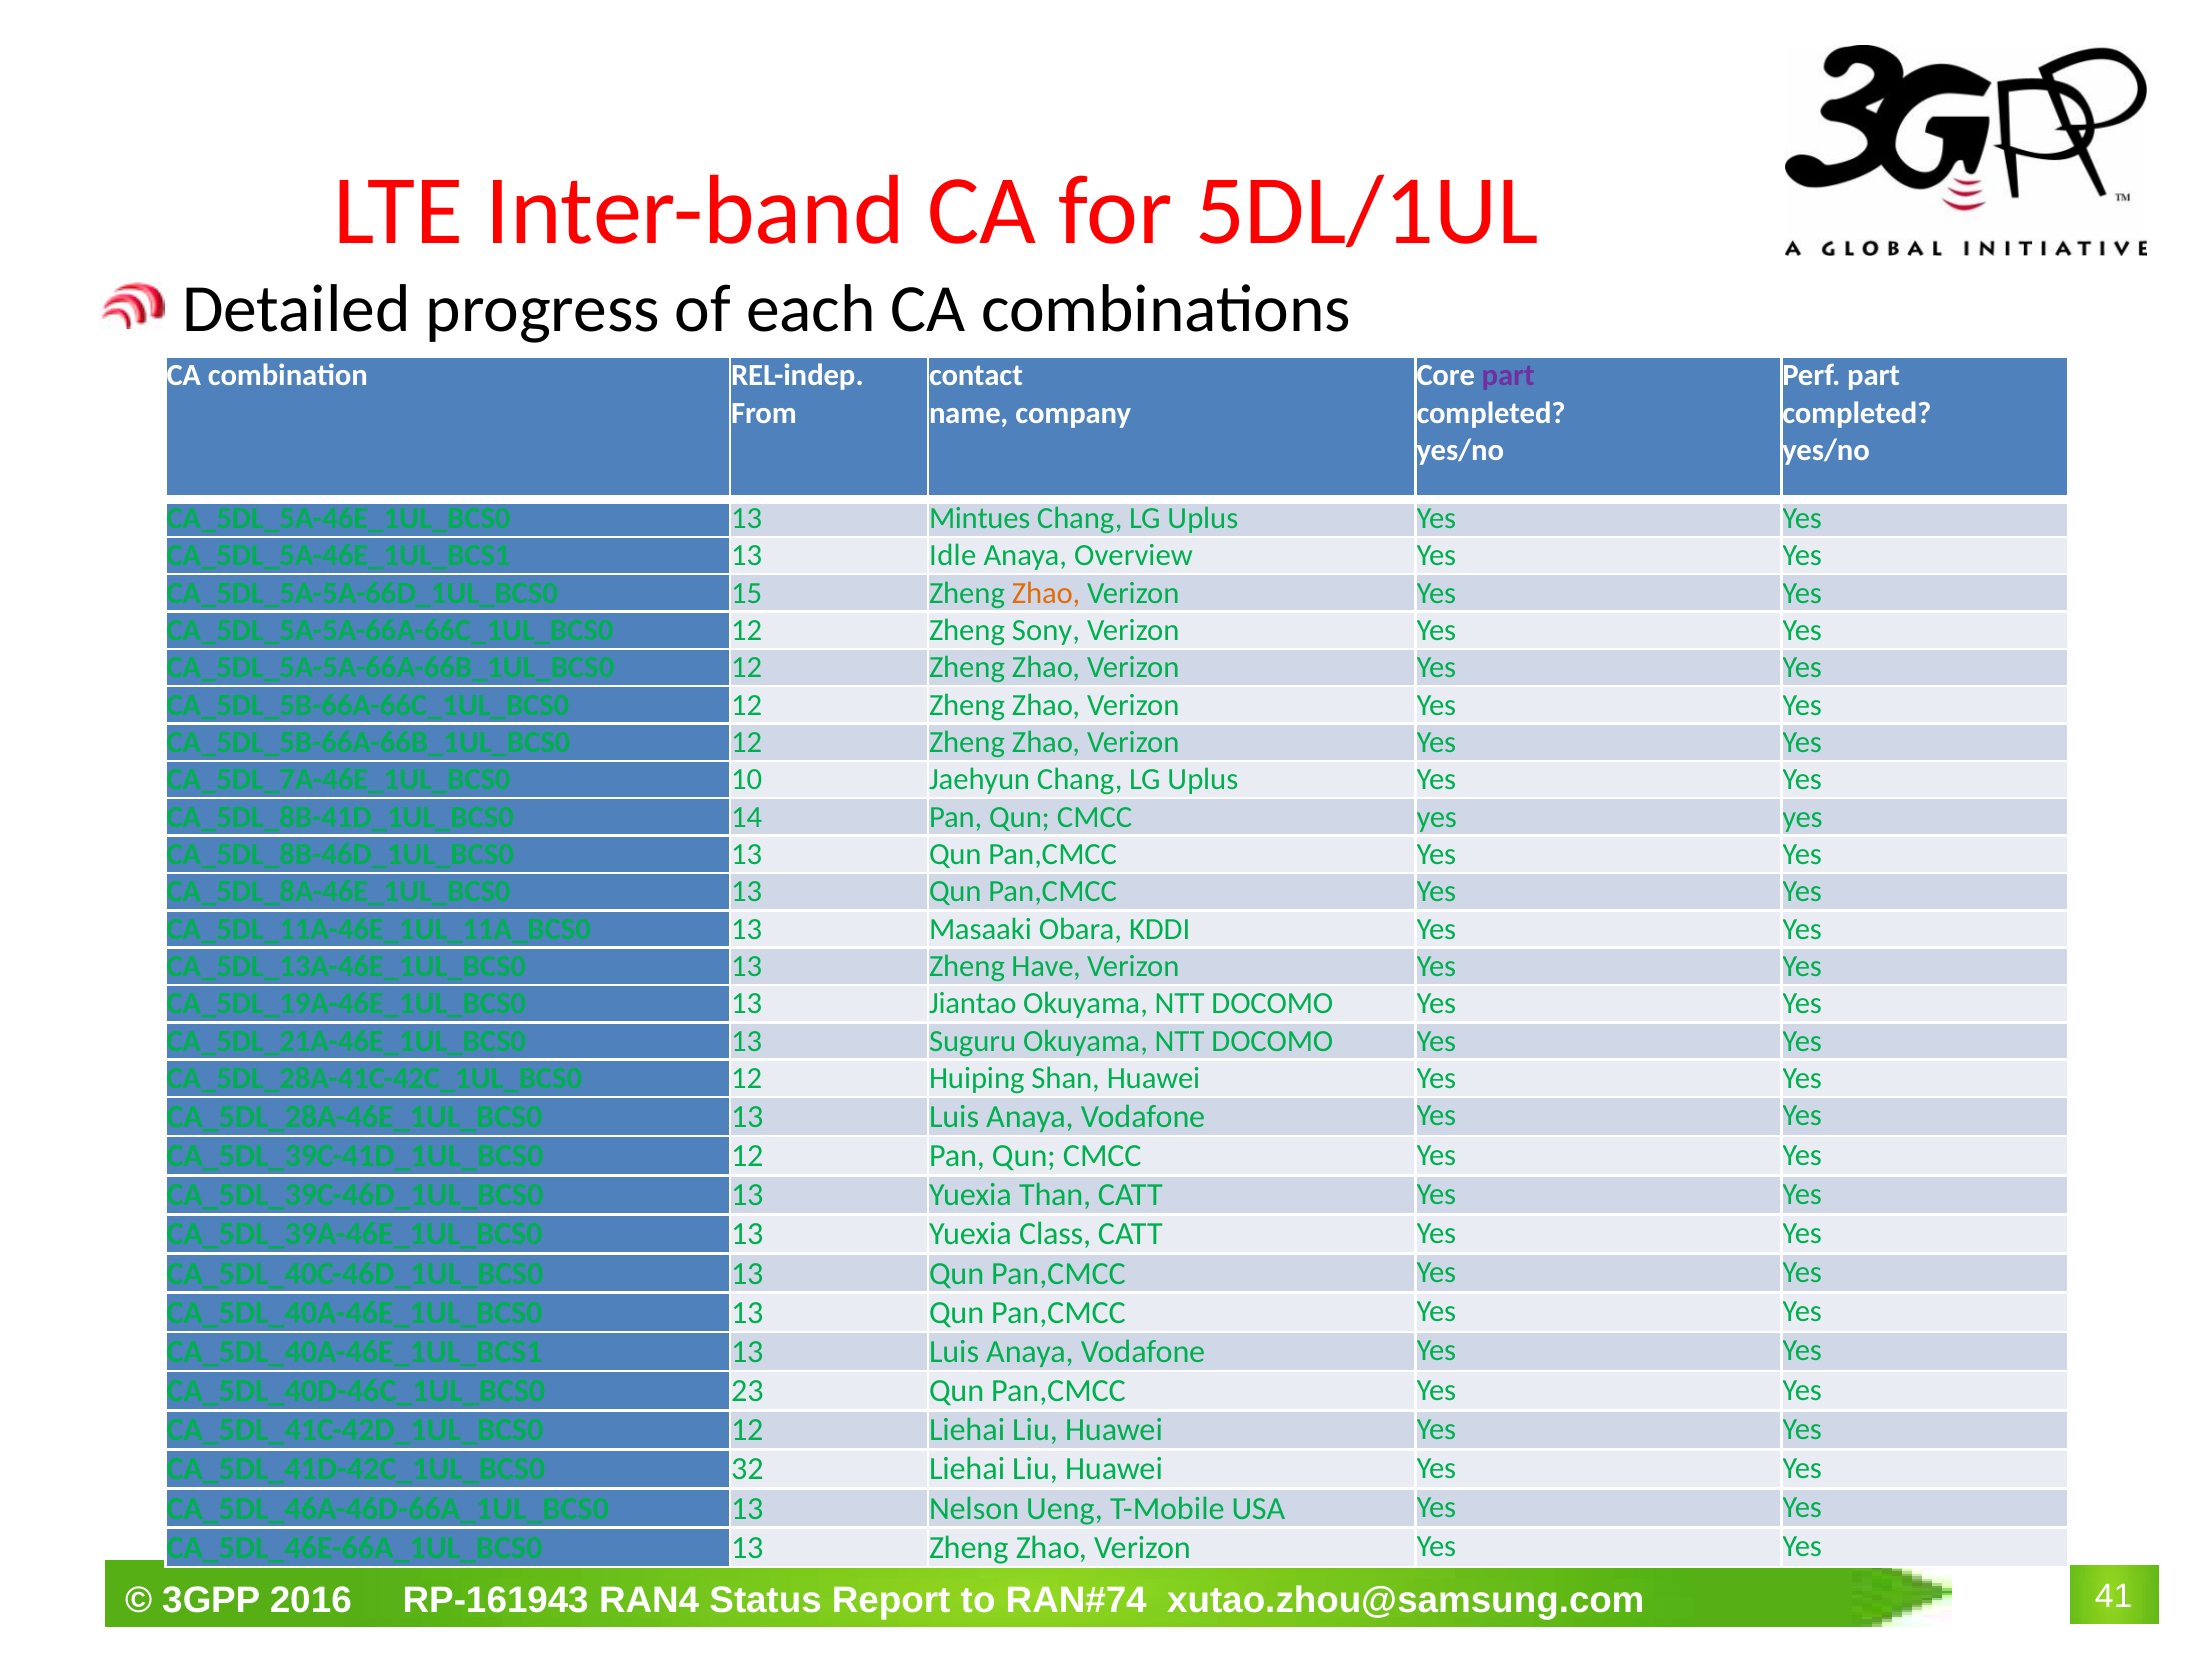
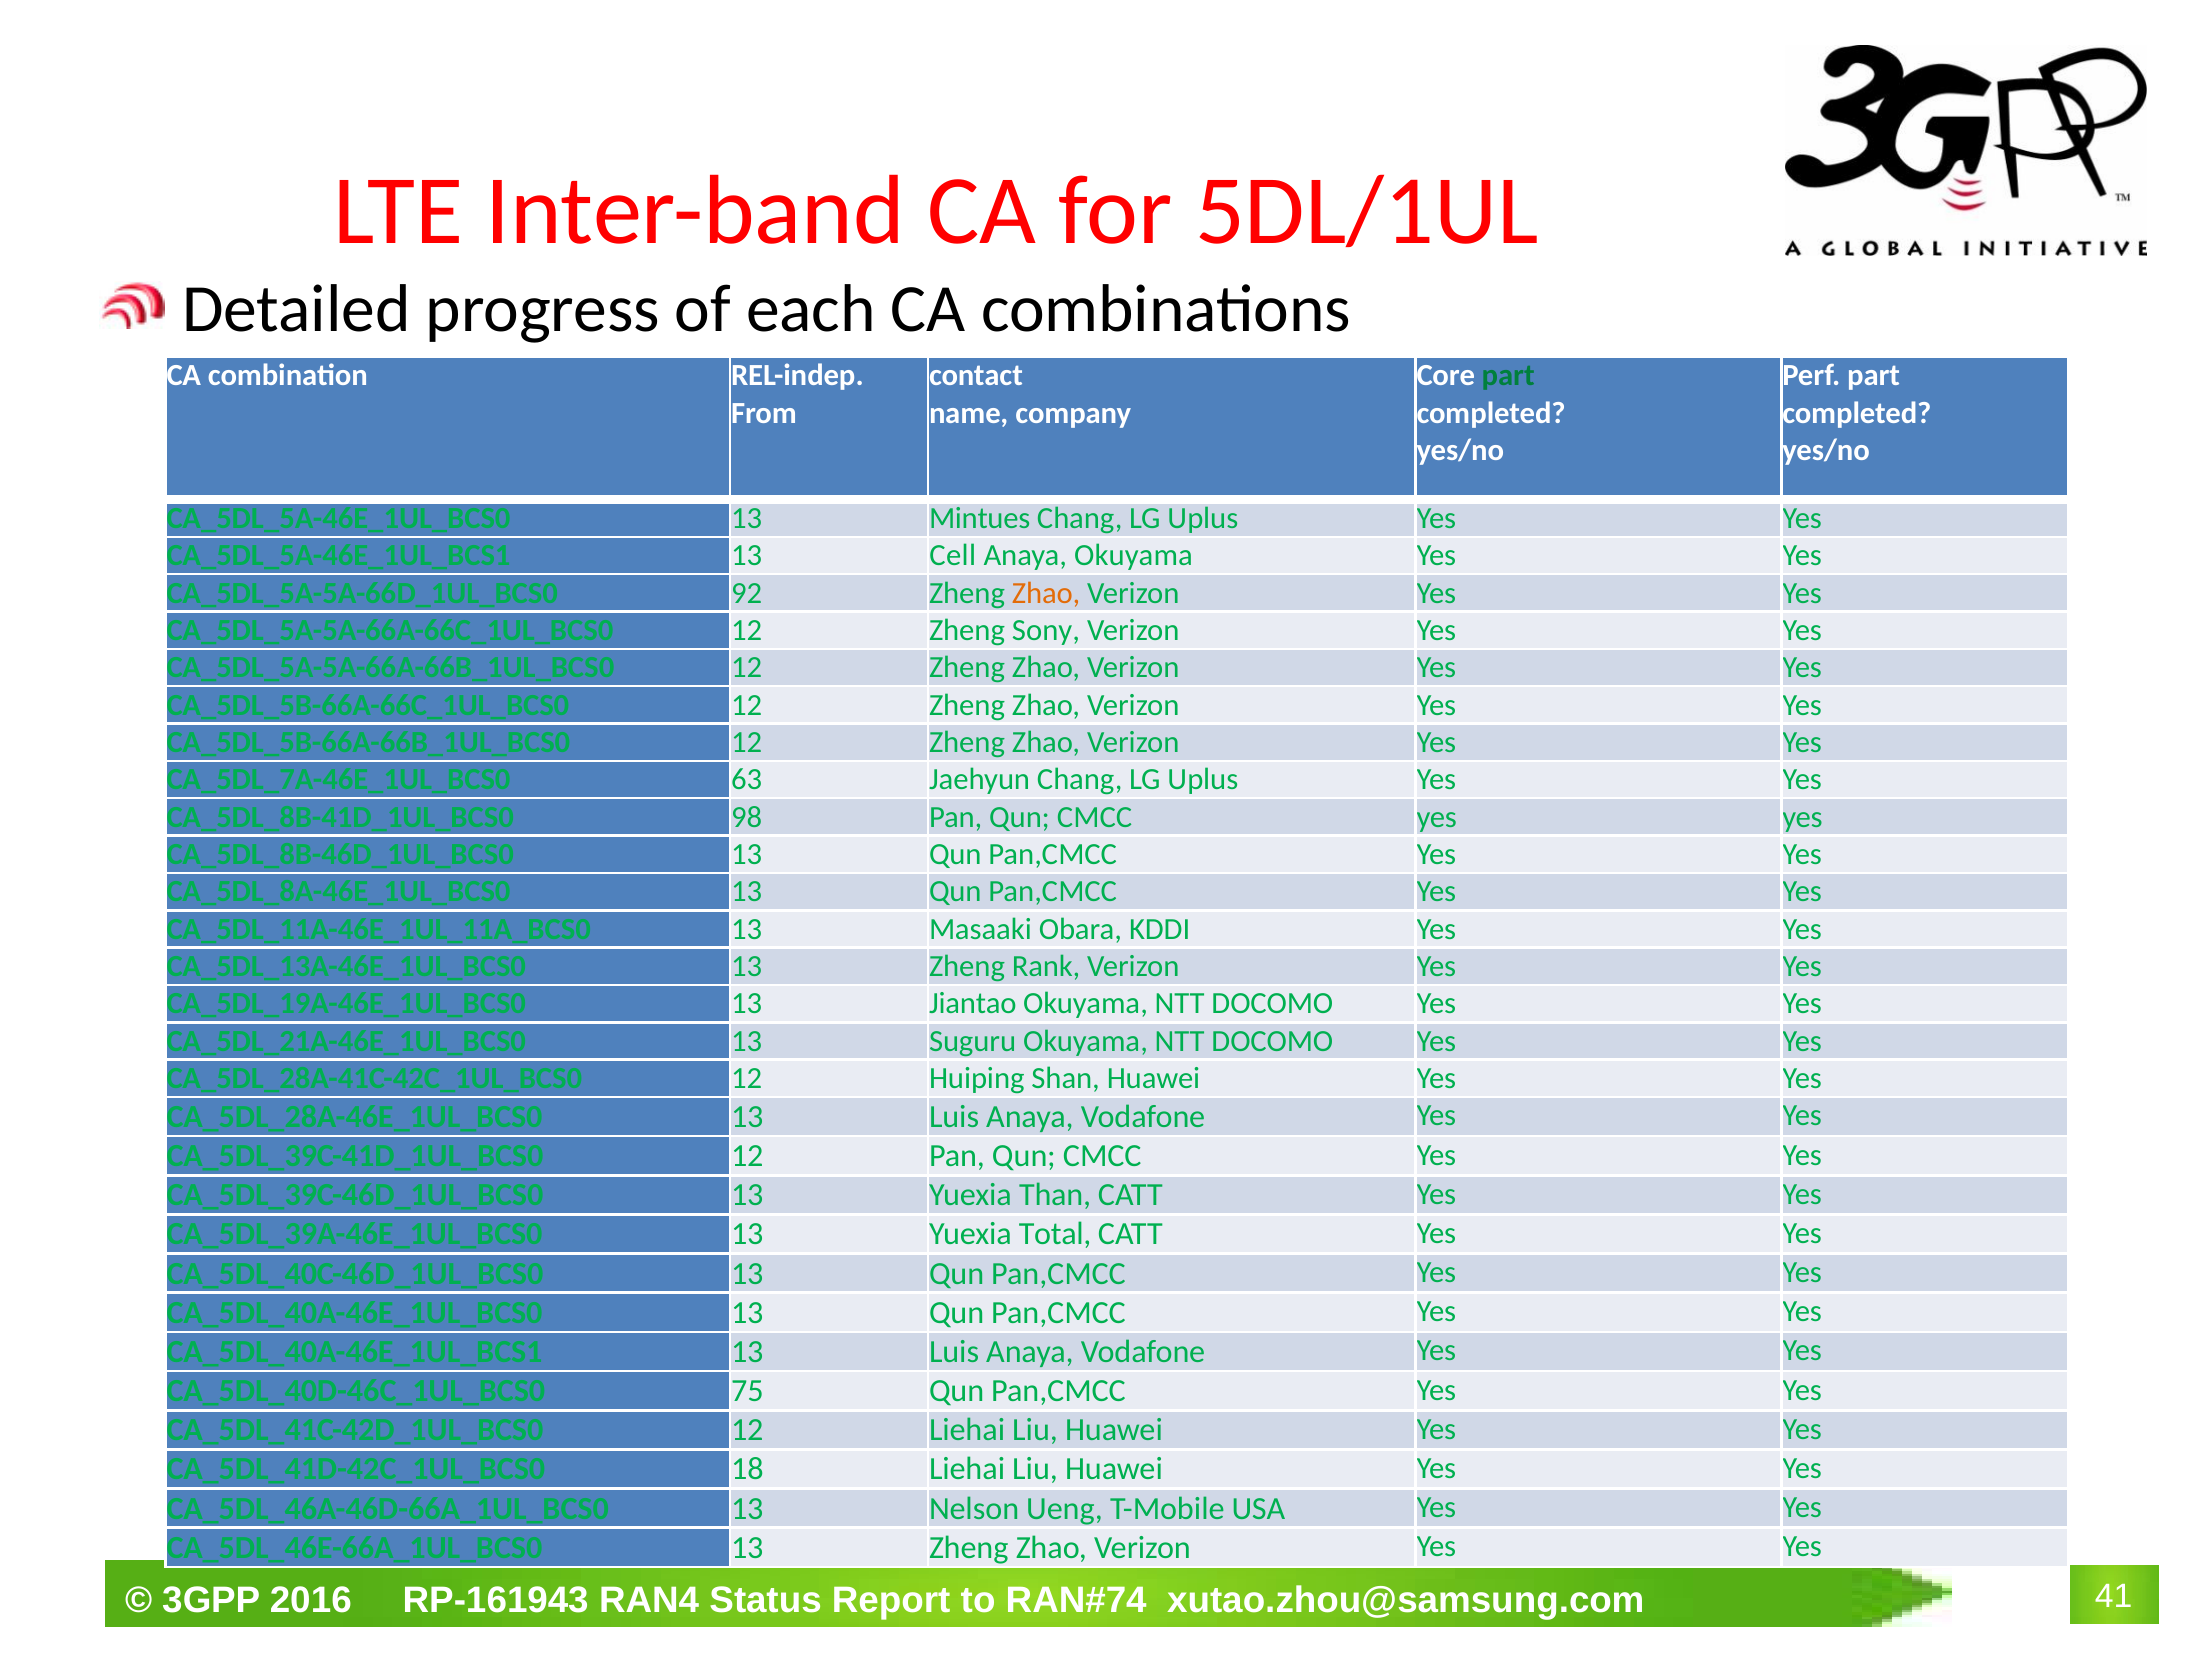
part colour: purple -> green (1508, 376)
Idle: Idle -> Cell (953, 556)
Anaya Overview: Overview -> Okuyama (1133, 556)
15: 15 -> 92 (747, 593)
10: 10 -> 63 (747, 780)
14: 14 -> 98 (747, 817)
Have: Have -> Rank (1046, 967)
Class: Class -> Total (1055, 1234)
23: 23 -> 75 (747, 1391)
32: 32 -> 18 (747, 1470)
